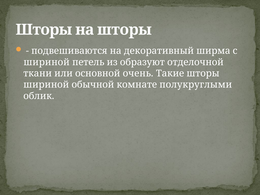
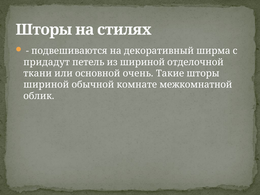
на шторы: шторы -> стилях (124, 30)
шириной: шириной -> придадут (47, 62)
из образуют: образуют -> шириной (142, 62)
полукруглыми: полукруглыми -> межкомнатной (196, 85)
